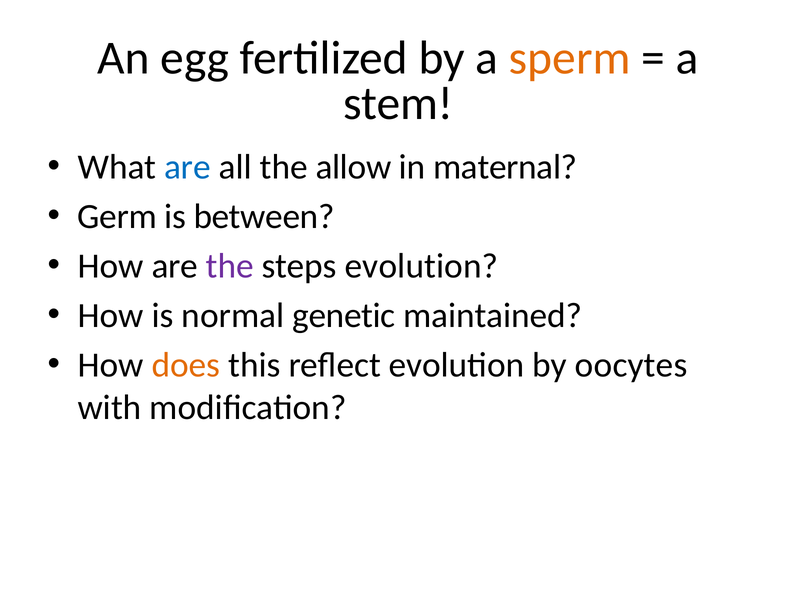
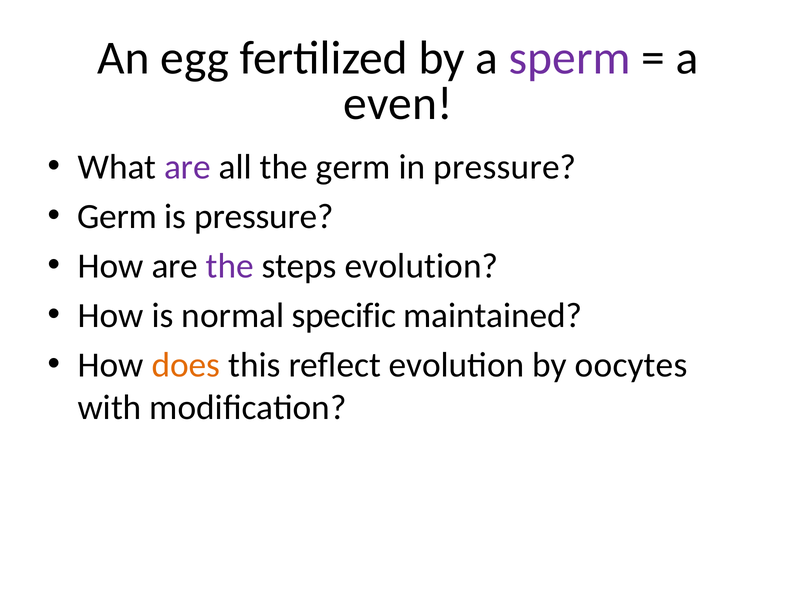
sperm colour: orange -> purple (570, 58)
stem: stem -> even (398, 104)
are colour: blue -> purple (187, 167)
the allow: allow -> germ (353, 167)
in maternal: maternal -> pressure (505, 167)
is between: between -> pressure (264, 217)
genetic: genetic -> specific (344, 316)
